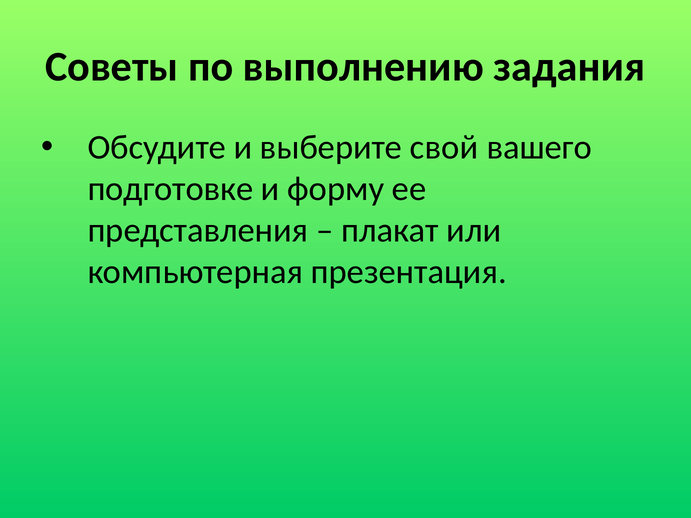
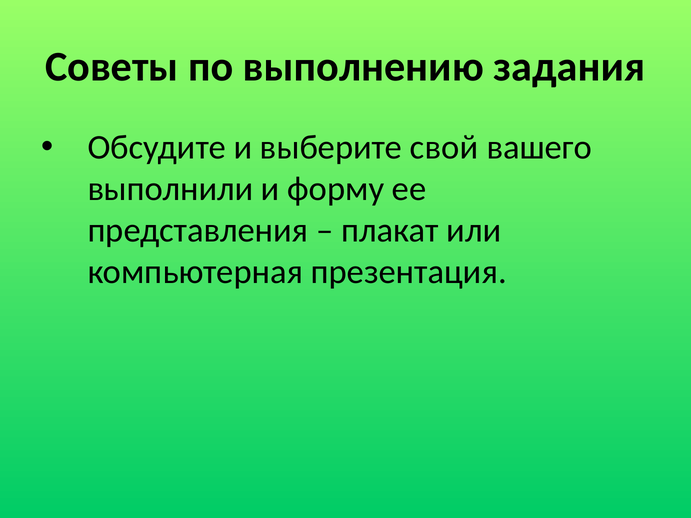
подготовке: подготовке -> выполнили (170, 189)
